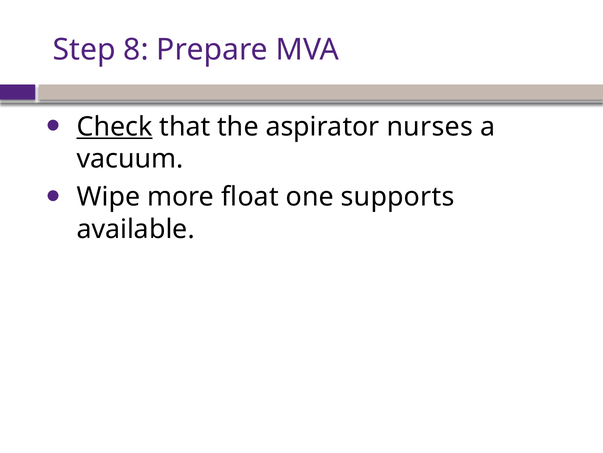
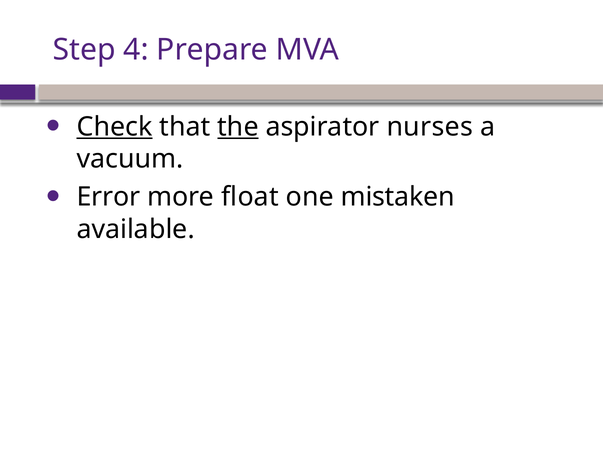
8: 8 -> 4 (136, 50)
the underline: none -> present (238, 126)
Wipe: Wipe -> Error (108, 197)
supports: supports -> mistaken (398, 197)
